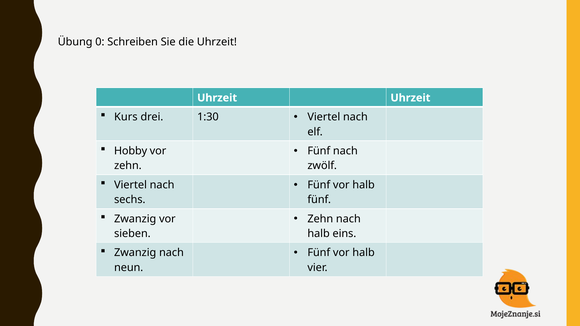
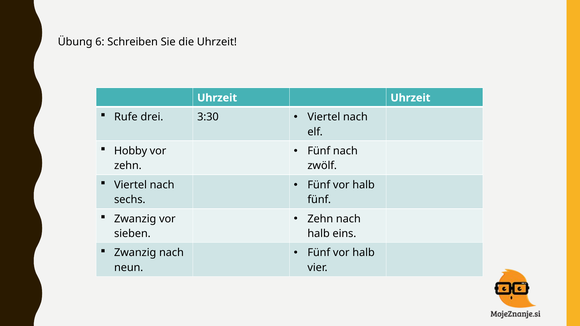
0: 0 -> 6 (100, 42)
Kurs: Kurs -> Rufe (126, 117)
1:30: 1:30 -> 3:30 (208, 117)
